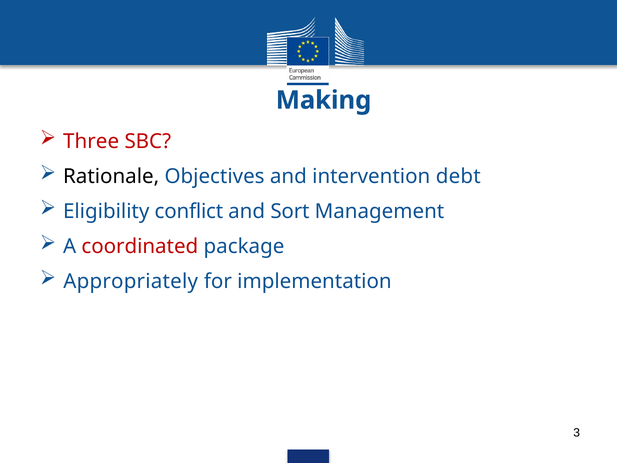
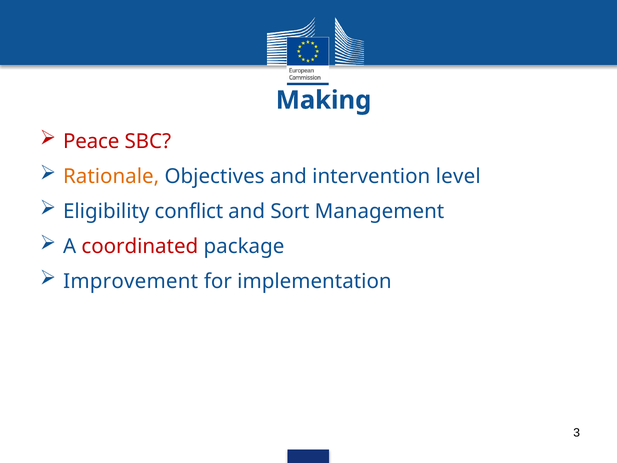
Three: Three -> Peace (91, 141)
Rationale colour: black -> orange (111, 176)
debt: debt -> level (458, 176)
Appropriately: Appropriately -> Improvement (131, 281)
